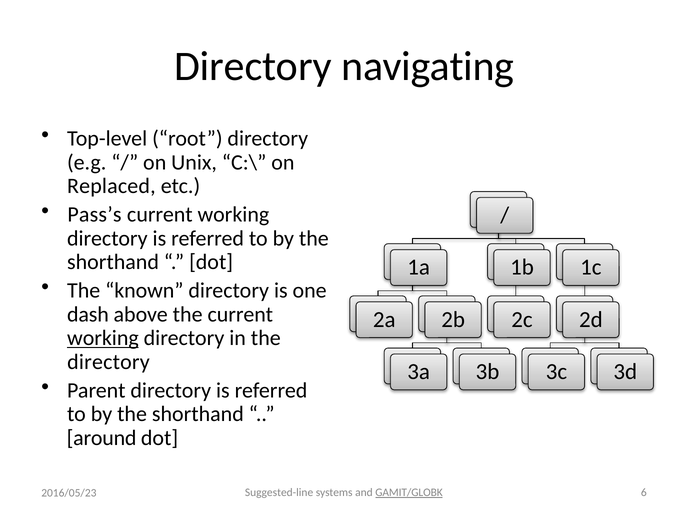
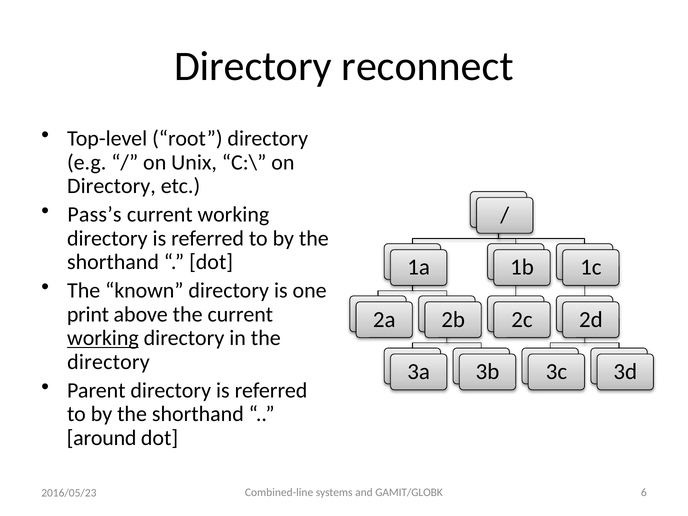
navigating: navigating -> reconnect (428, 67)
Replaced: Replaced -> Directory (111, 186)
dash: dash -> print (88, 314)
Suggested-line: Suggested-line -> Combined-line (279, 493)
GAMIT/GLOBK underline: present -> none (409, 493)
